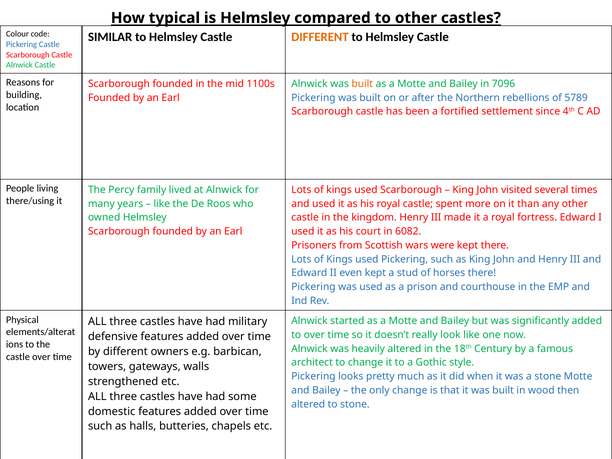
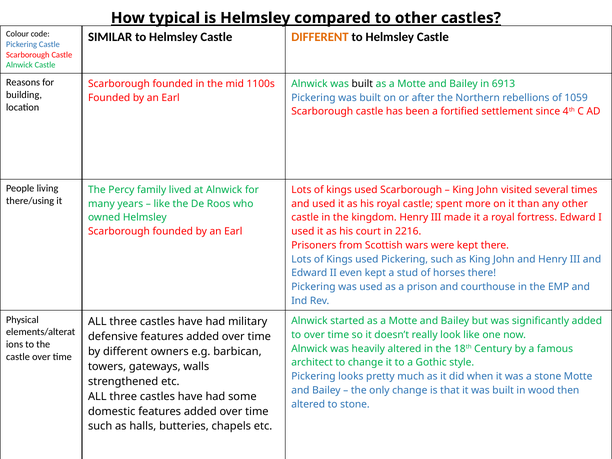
built colour: orange -> black (362, 84)
7096: 7096 -> 6913 (504, 84)
5789: 5789 -> 1059 (576, 98)
6082: 6082 -> 2216 (408, 231)
